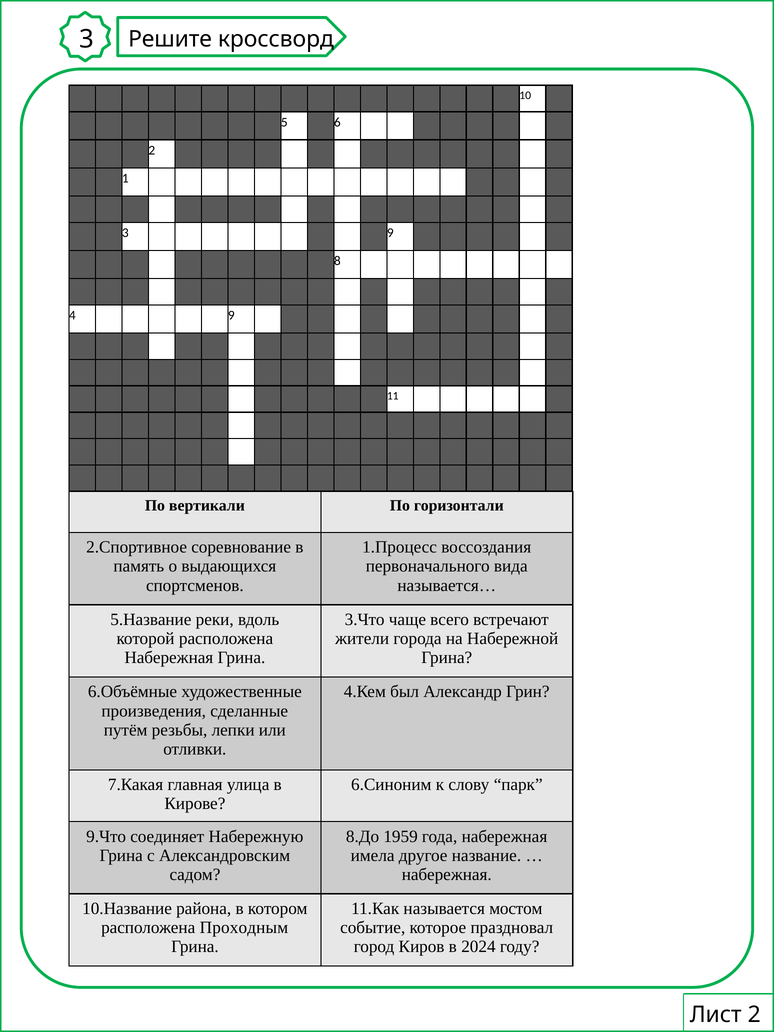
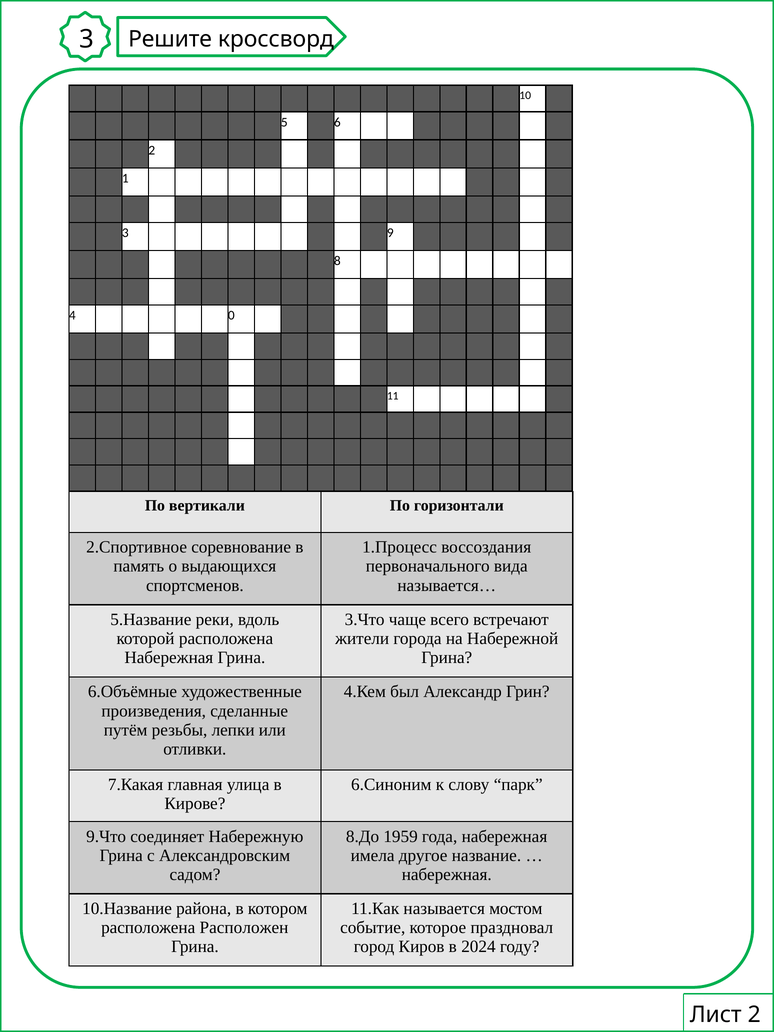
4 9: 9 -> 0 (231, 316)
Проходным: Проходным -> Расположен (244, 928)
